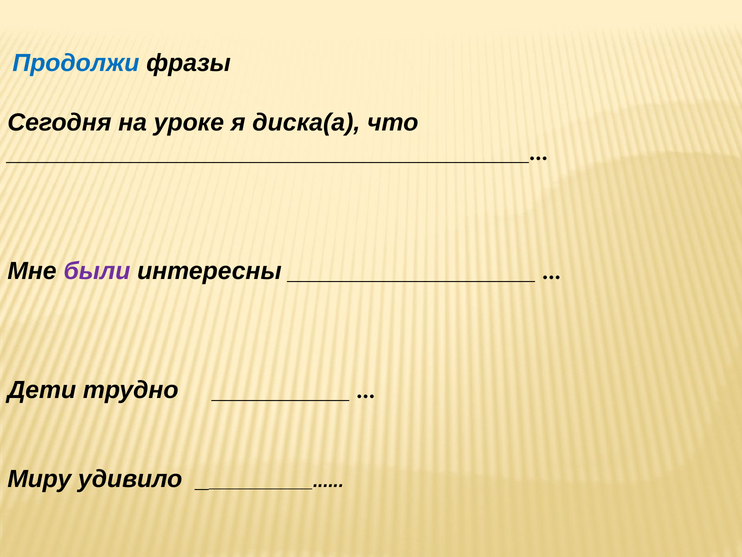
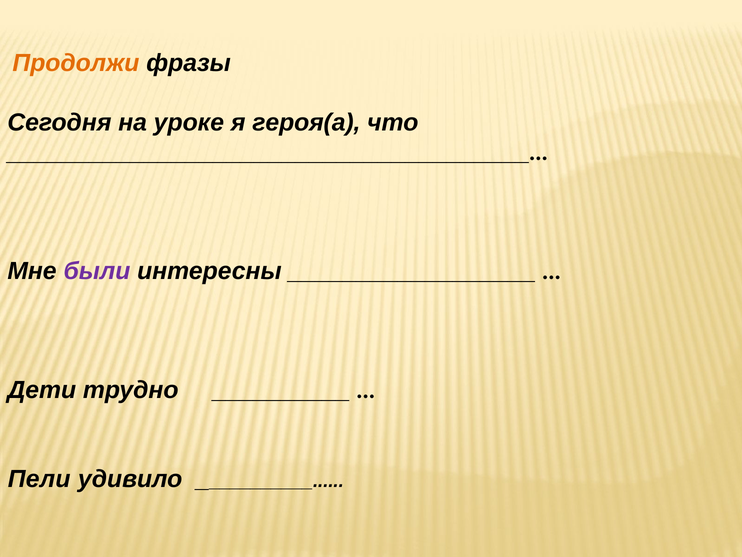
Продолжи colour: blue -> orange (76, 63)
диска(а: диска(а -> героя(а (306, 122)
Миру: Миру -> Пели (39, 479)
